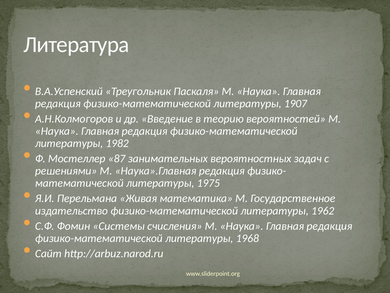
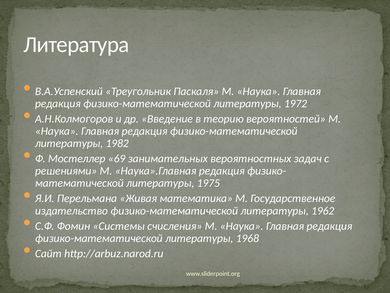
1907: 1907 -> 1972 (296, 103)
87: 87 -> 69 (117, 158)
